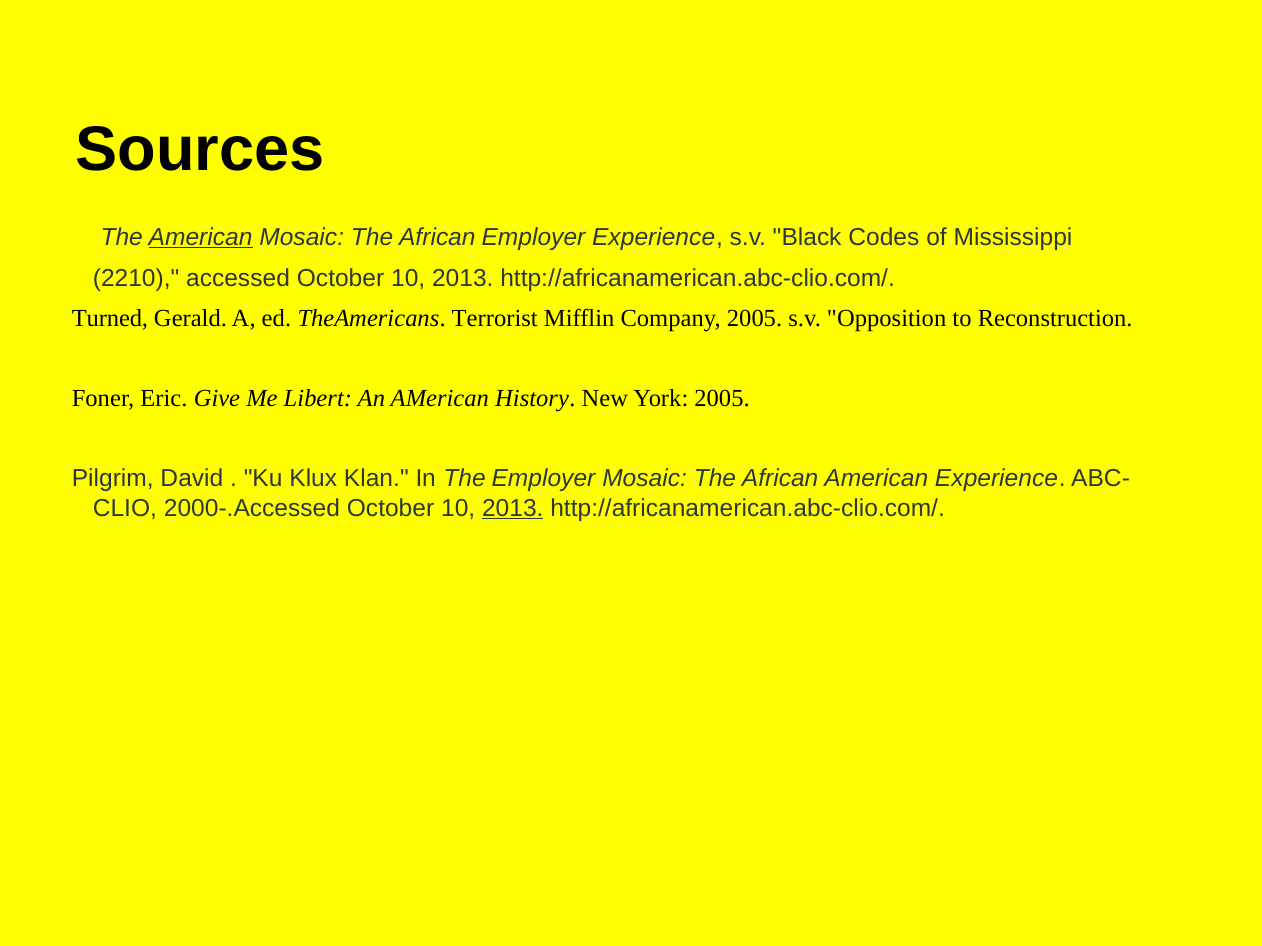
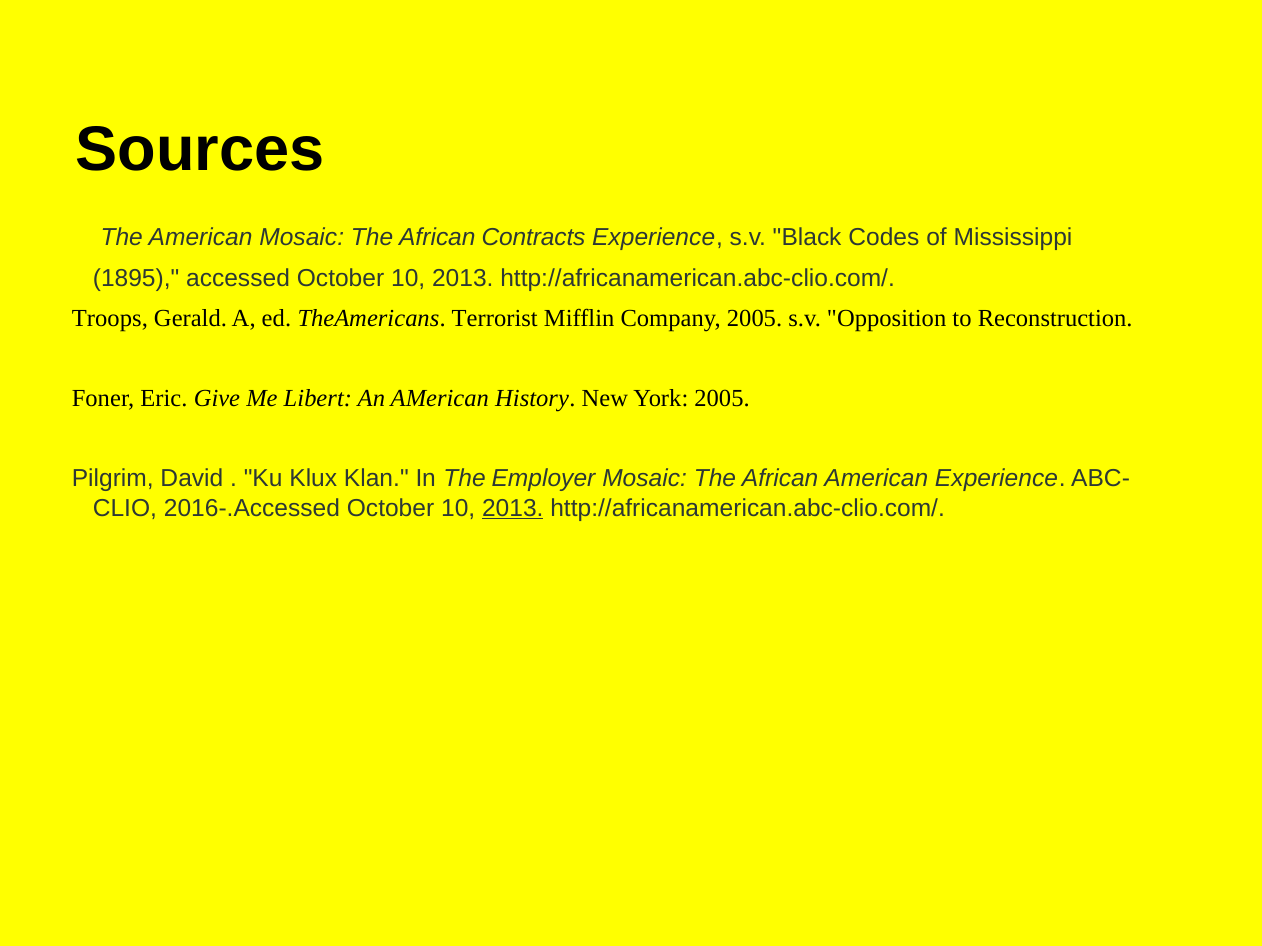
American underline: present -> none (201, 237)
African Employer: Employer -> Contracts (534, 237)
2210: 2210 -> 1895 (136, 279)
Turned: Turned -> Troops (110, 319)
2000-.Accessed: 2000-.Accessed -> 2016-.Accessed (252, 508)
